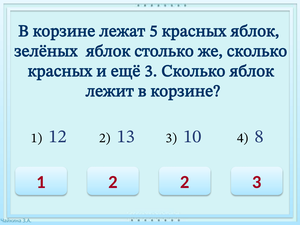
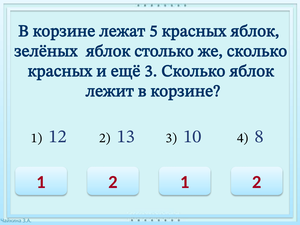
1 2: 2 -> 1 (185, 182)
2 3: 3 -> 2 (257, 182)
